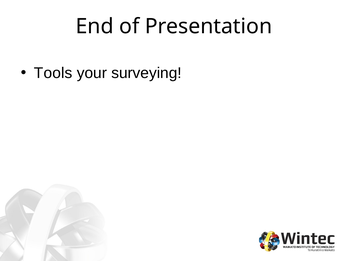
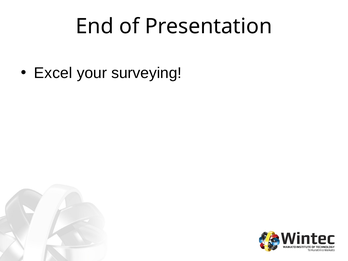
Tools: Tools -> Excel (53, 73)
